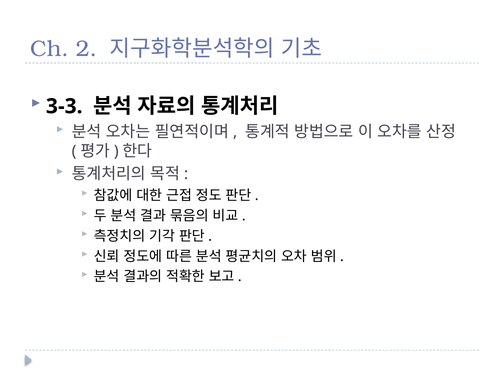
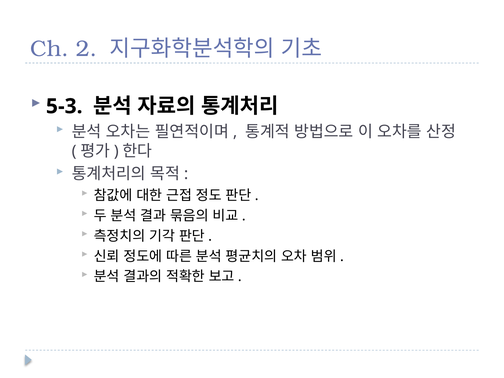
3-3: 3-3 -> 5-3 (64, 106)
